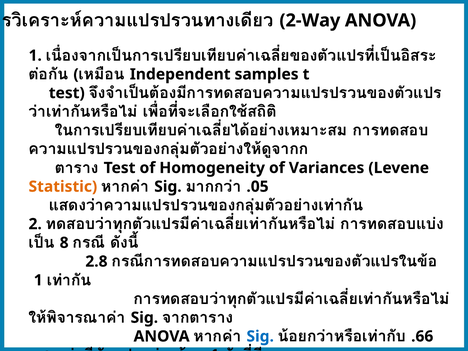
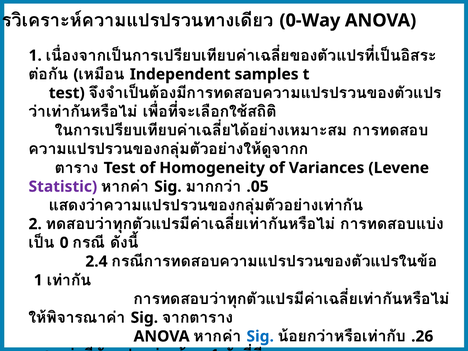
2-Way: 2-Way -> 0-Way (310, 20)
Statistic colour: orange -> purple (63, 187)
8: 8 -> 0 (64, 243)
2.8: 2.8 -> 2.4 (96, 261)
.66: .66 -> .26 (422, 336)
